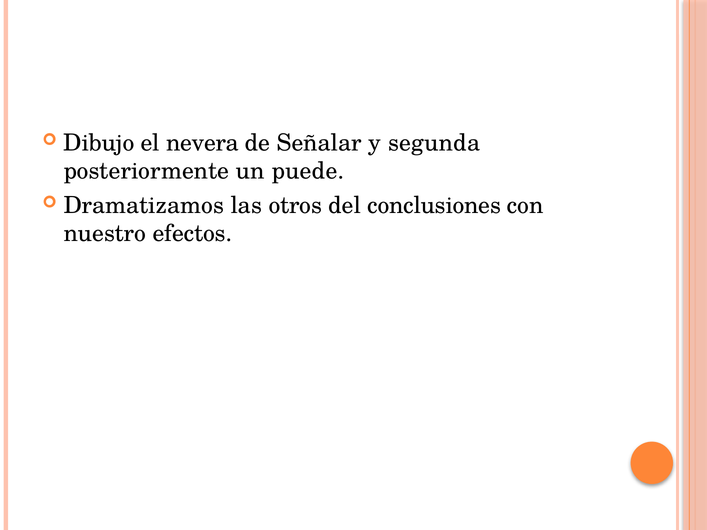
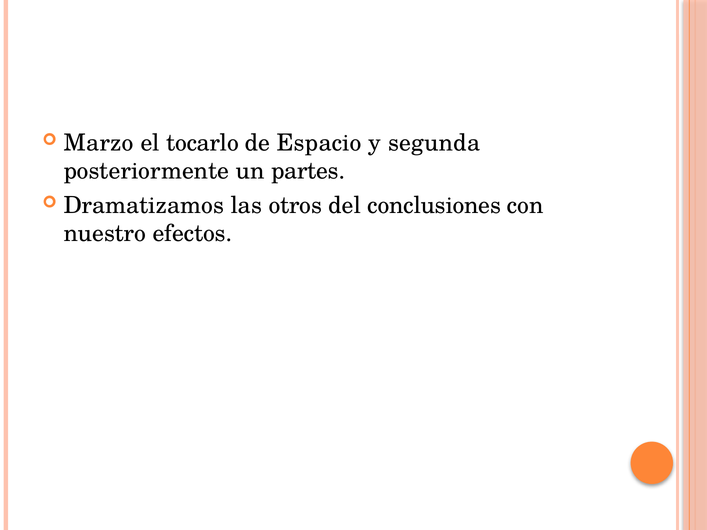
Dibujo: Dibujo -> Marzo (99, 143)
nevera: nevera -> tocarlo (203, 143)
Señalar: Señalar -> Espacio (319, 143)
puede: puede -> partes (308, 171)
